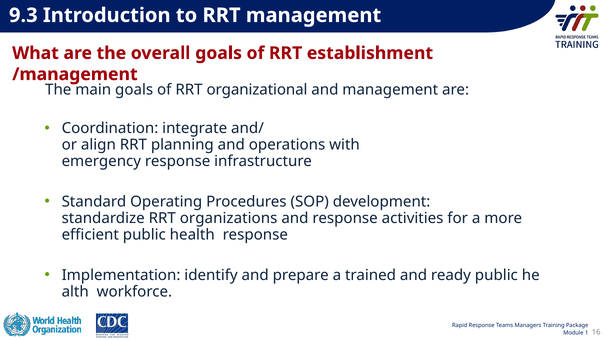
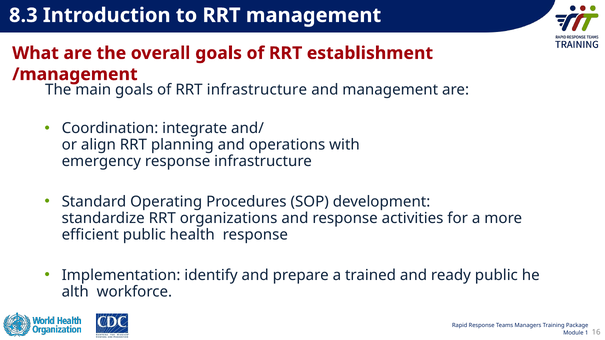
9.3: 9.3 -> 8.3 (23, 15)
RRT organizational: organizational -> infrastructure (257, 90)
